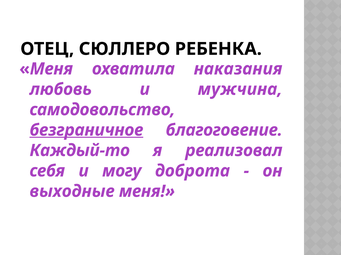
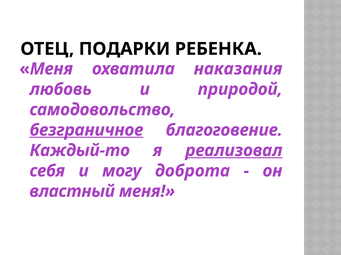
СЮЛЛЕРО: СЮЛЛЕРО -> ПОДАРКИ (125, 49)
мужчина: мужчина -> природой (240, 90)
реализовал underline: none -> present (234, 151)
выходные: выходные -> властный (72, 192)
